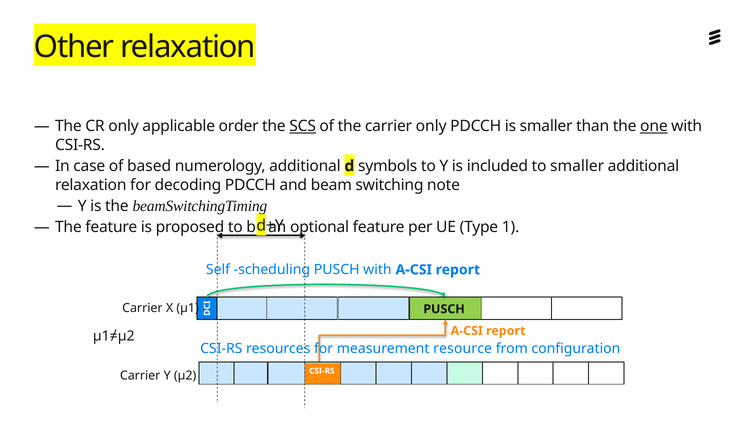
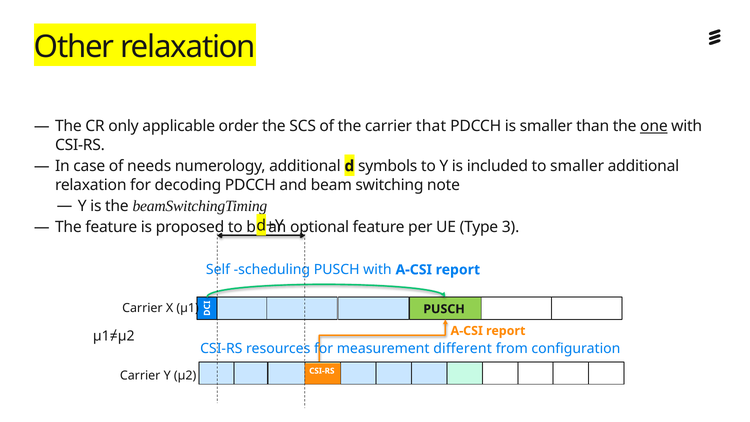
SCS underline: present -> none (303, 126)
carrier only: only -> that (431, 126)
based: based -> needs (149, 166)
1: 1 -> 3 (511, 227)
resource: resource -> different (463, 349)
